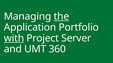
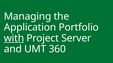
the underline: present -> none (61, 17)
